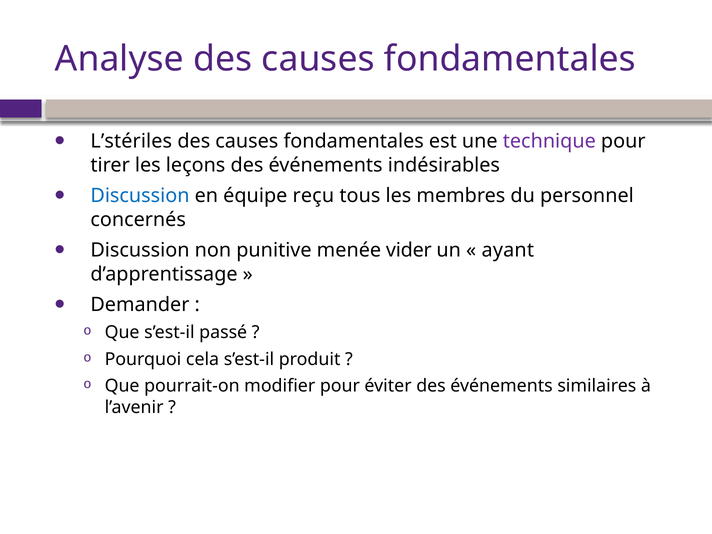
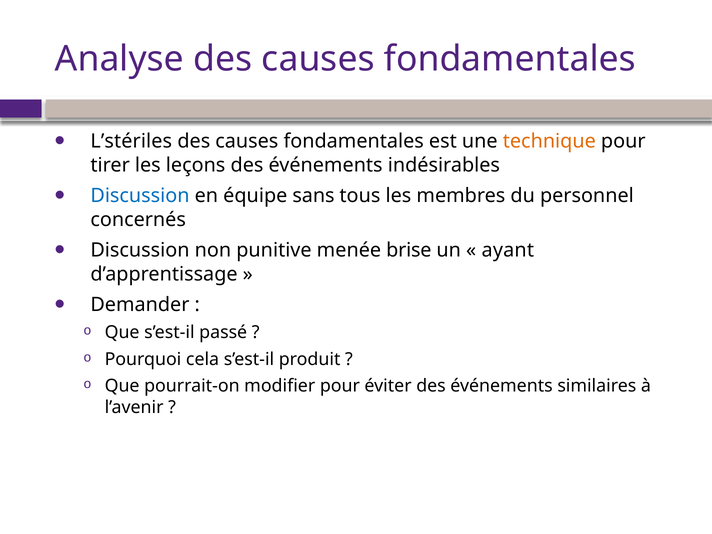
technique colour: purple -> orange (549, 141)
reçu: reçu -> sans (313, 196)
vider: vider -> brise (409, 250)
